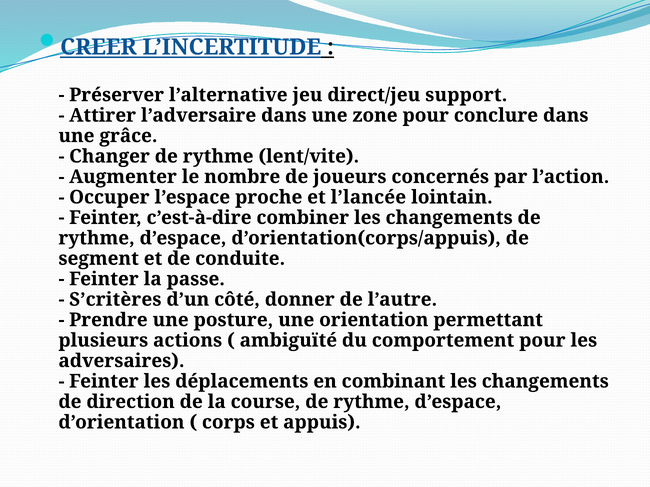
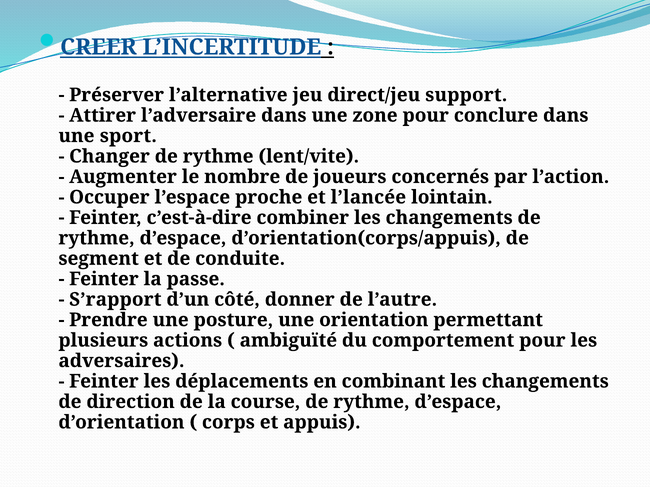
grâce: grâce -> sport (128, 136)
S’critères: S’critères -> S’rapport (115, 300)
